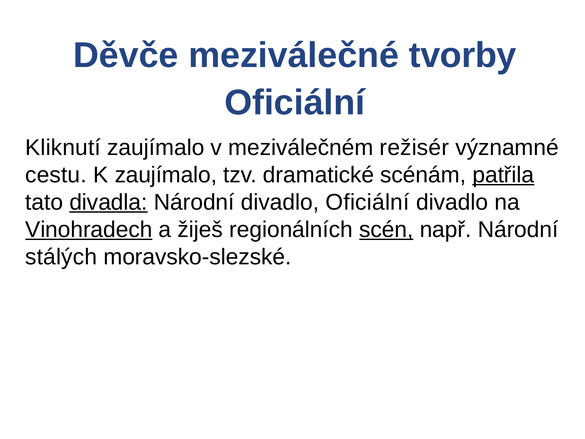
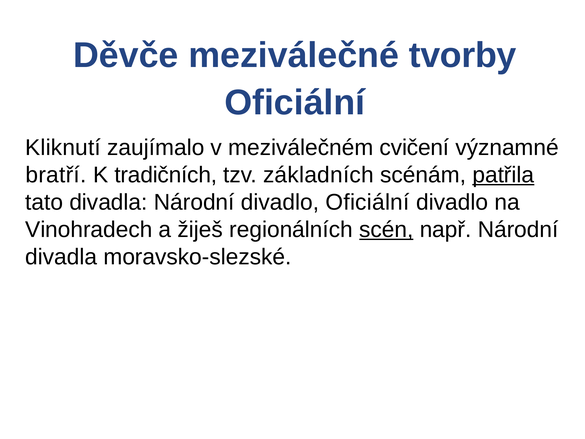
režisér: režisér -> cvičení (414, 147)
cestu: cestu -> bratří (56, 175)
K zaujímalo: zaujímalo -> tradičních (166, 175)
dramatické: dramatické -> základních (318, 175)
divadla underline: present -> none (108, 202)
Vinohradech underline: present -> none (89, 229)
stálých: stálých -> divadla (61, 257)
